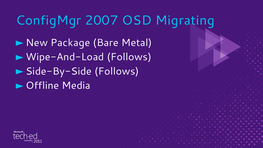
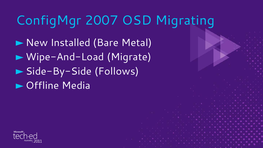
Package: Package -> Installed (70, 43)
Follows: Follows -> Migrate (129, 57)
